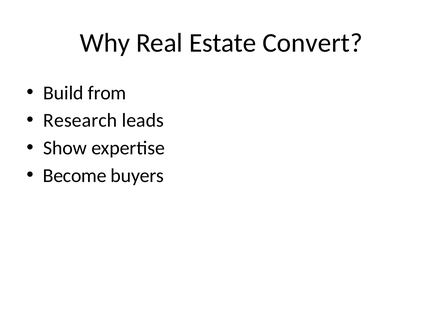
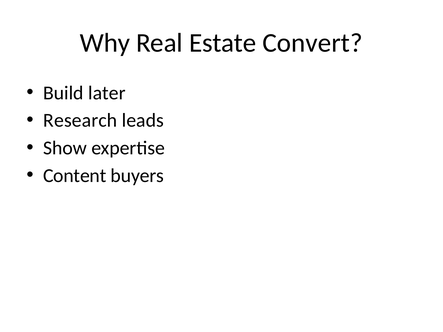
from: from -> later (107, 93)
Become: Become -> Content (75, 176)
